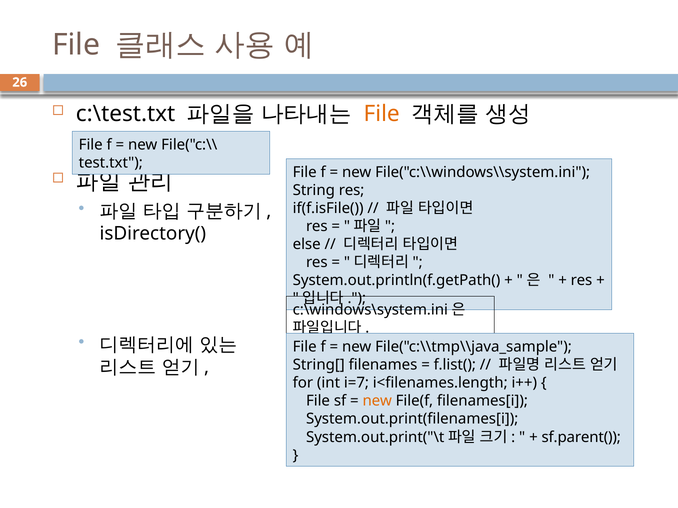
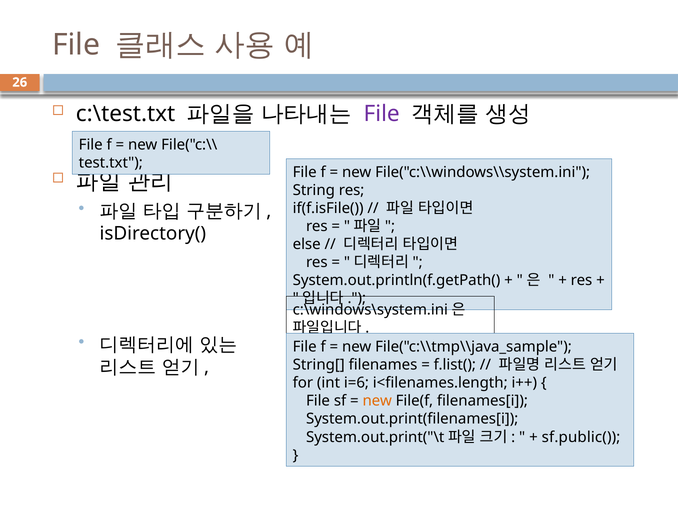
File colour: orange -> purple (382, 114)
i=7: i=7 -> i=6 (356, 383)
sf.parent(: sf.parent( -> sf.public( (581, 437)
